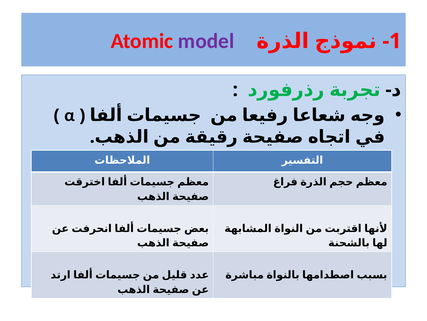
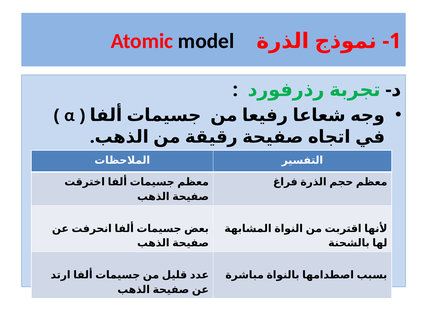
model colour: purple -> black (206, 41)
